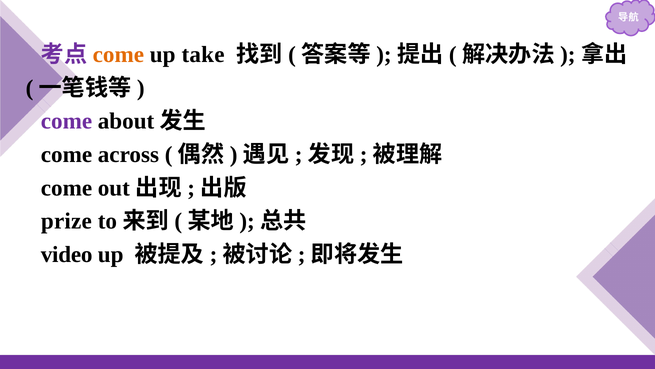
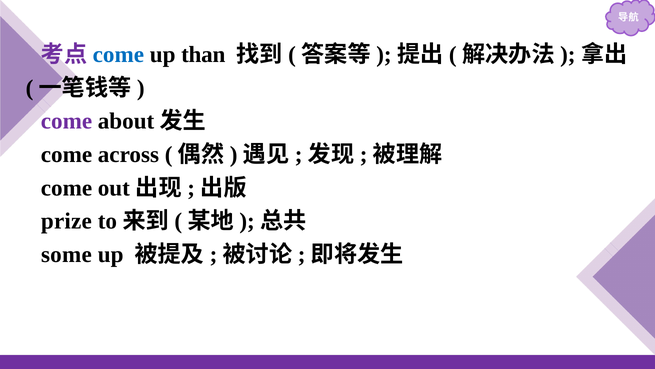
come colour: orange -> blue (118, 54)
take: take -> than (203, 54)
video: video -> some (66, 254)
